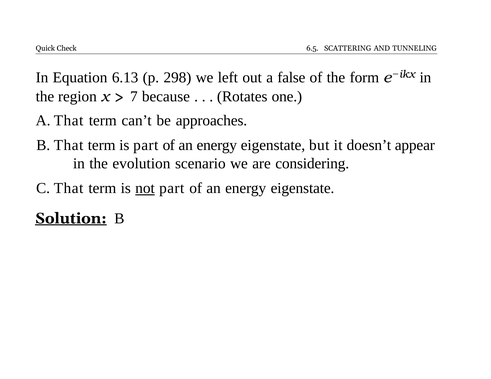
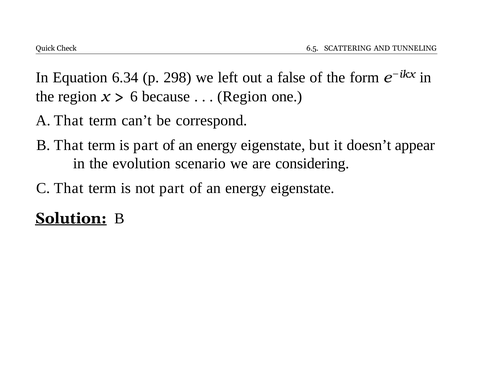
6.13: 6.13 -> 6.34 (125, 78)
7: 7 -> 6 (134, 97)
Rotates: Rotates -> Region (242, 97)
approaches: approaches -> correspond (211, 121)
not underline: present -> none (145, 188)
